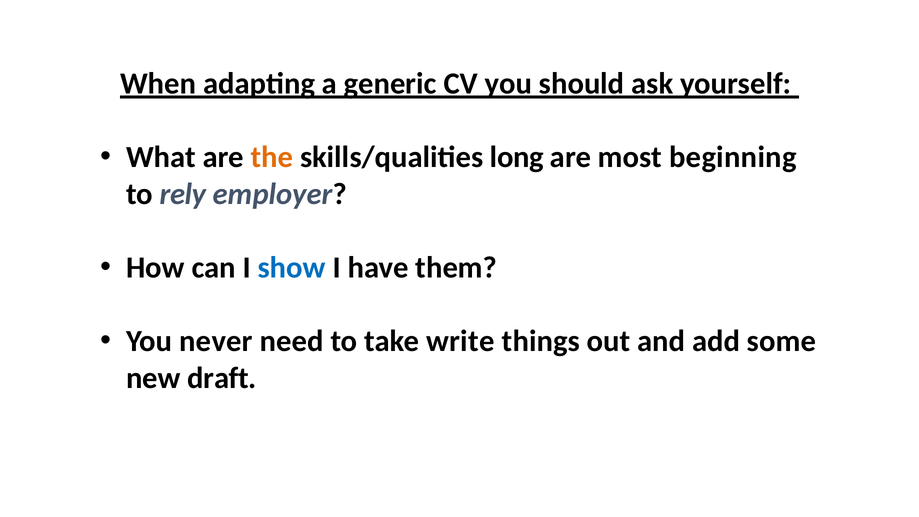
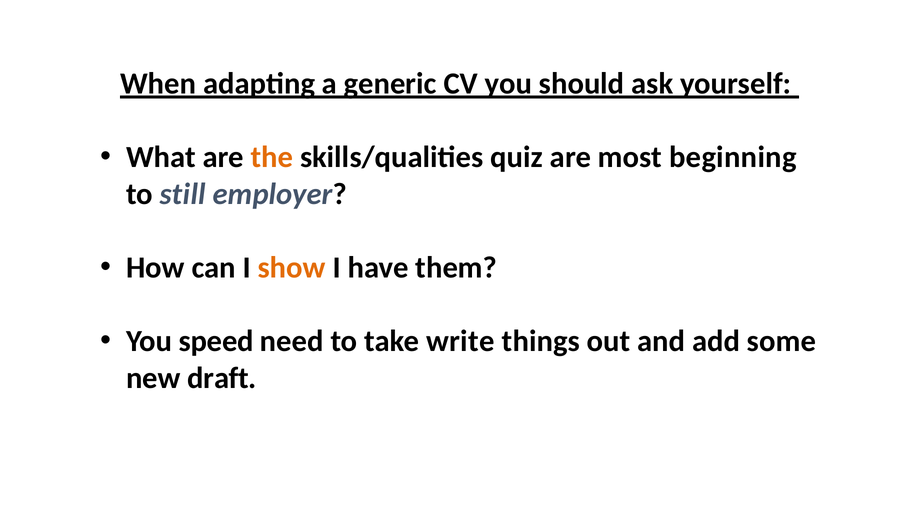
long: long -> quiz (517, 157)
rely: rely -> still (183, 194)
show colour: blue -> orange (292, 268)
never: never -> speed (216, 341)
